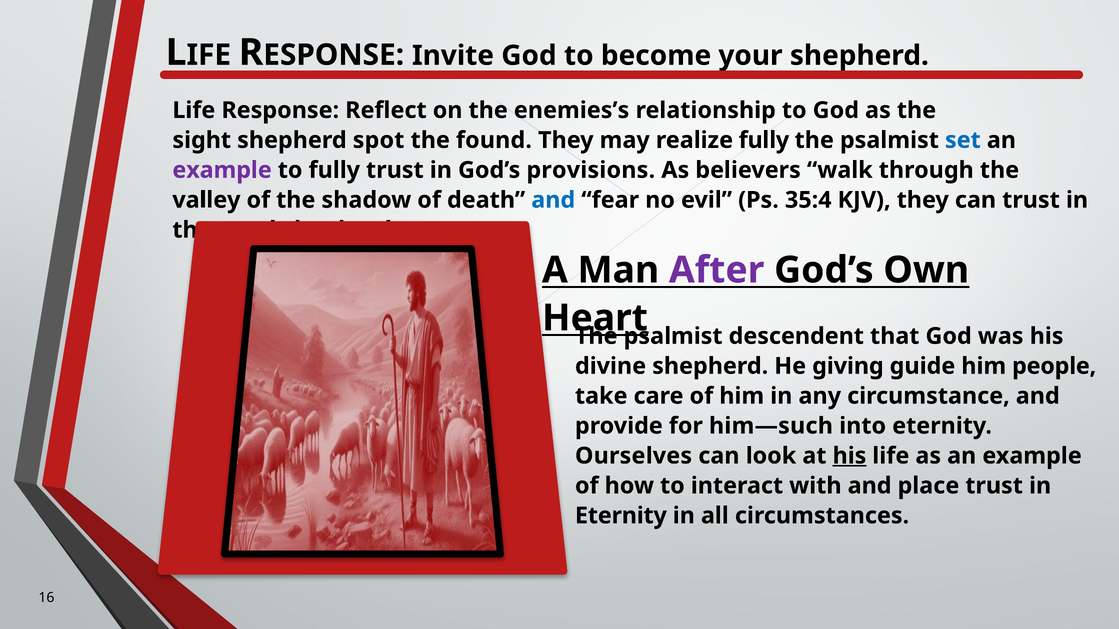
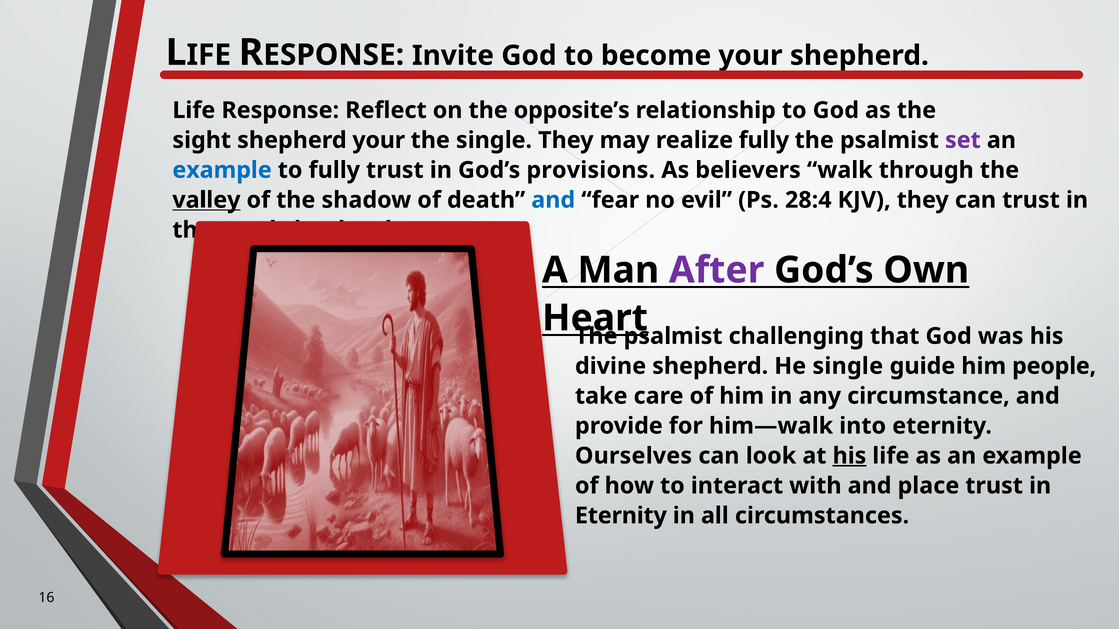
enemies’s: enemies’s -> opposite’s (572, 110)
shepherd spot: spot -> your (379, 140)
the found: found -> single (494, 140)
set colour: blue -> purple (963, 140)
example colour: purple -> blue (222, 170)
valley underline: none -> present (206, 200)
35:4: 35:4 -> 28:4 (808, 200)
descendent: descendent -> challenging (796, 336)
He giving: giving -> single (848, 366)
him—such: him—such -> him—walk (771, 426)
